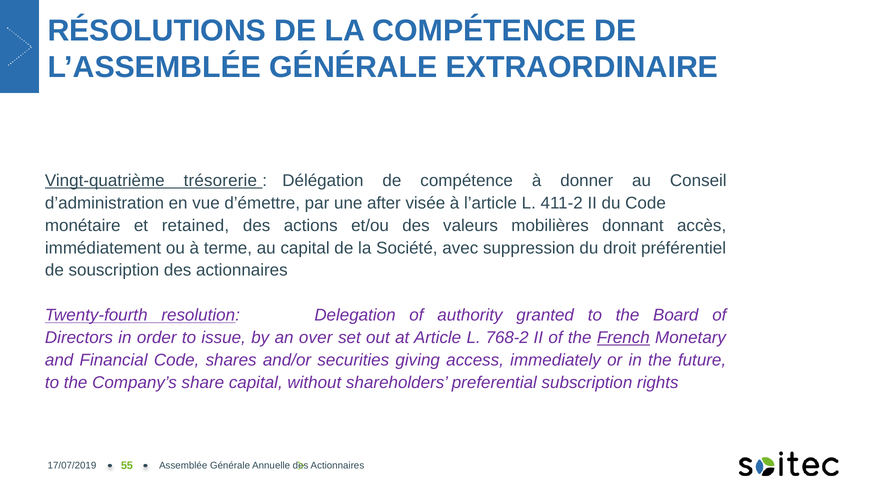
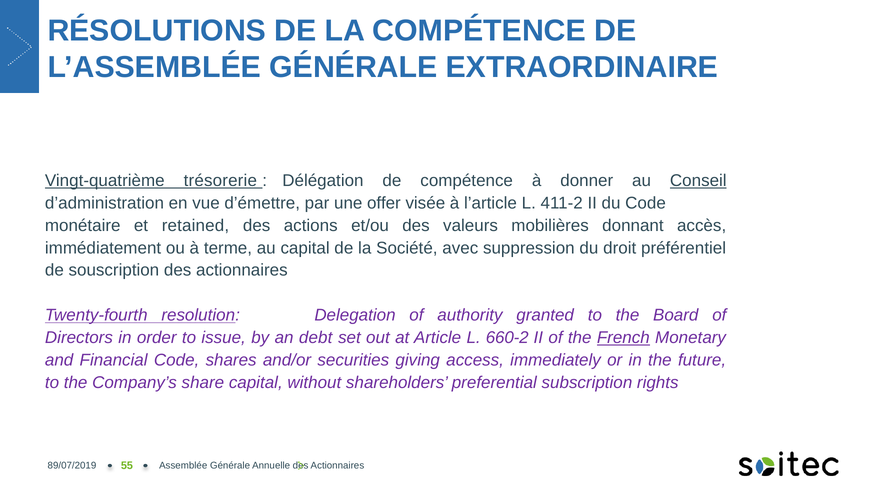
Conseil underline: none -> present (698, 181)
after: after -> offer (384, 203)
over: over -> debt (316, 338)
768-2: 768-2 -> 660-2 (507, 338)
17/07/2019: 17/07/2019 -> 89/07/2019 (72, 466)
